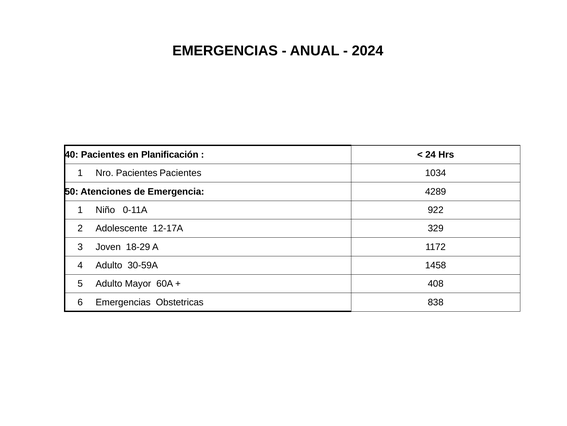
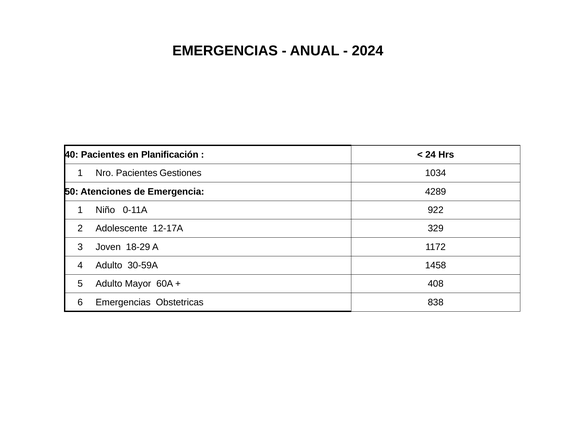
Pacientes Pacientes: Pacientes -> Gestiones (181, 173)
